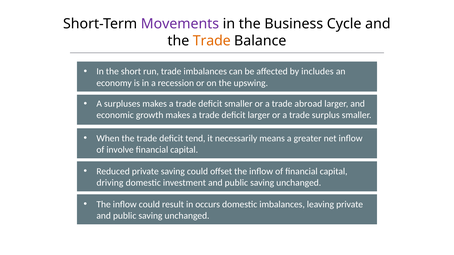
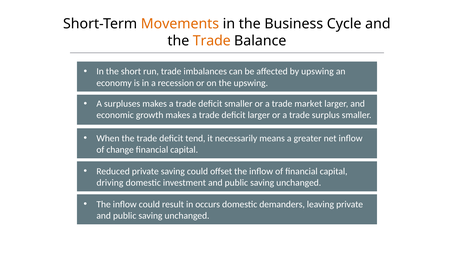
Movements colour: purple -> orange (180, 24)
by includes: includes -> upswing (317, 72)
abroad: abroad -> market (308, 104)
involve: involve -> change (120, 150)
domestic imbalances: imbalances -> demanders (282, 205)
